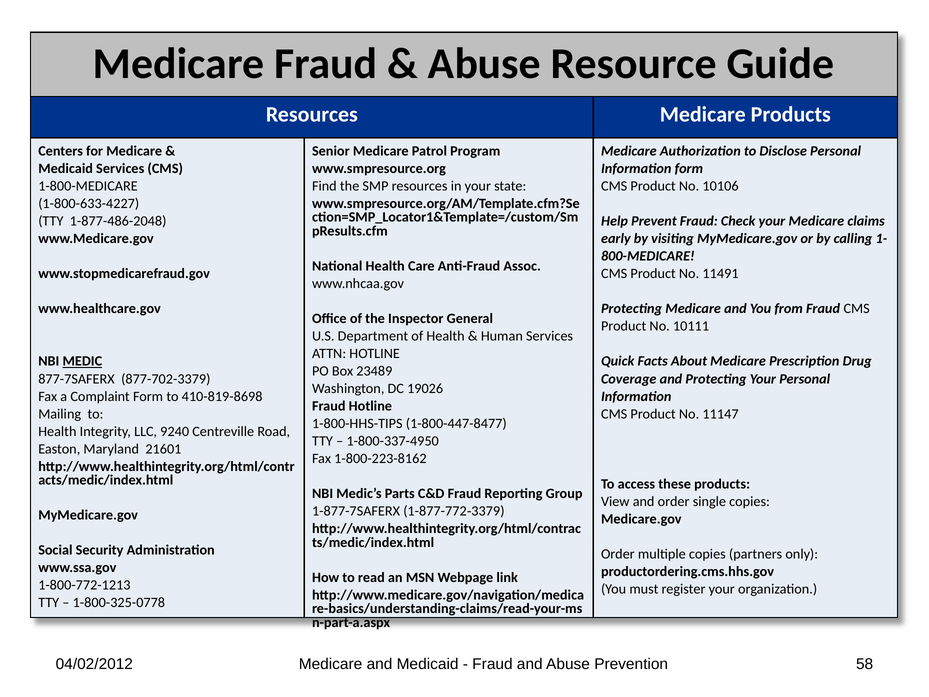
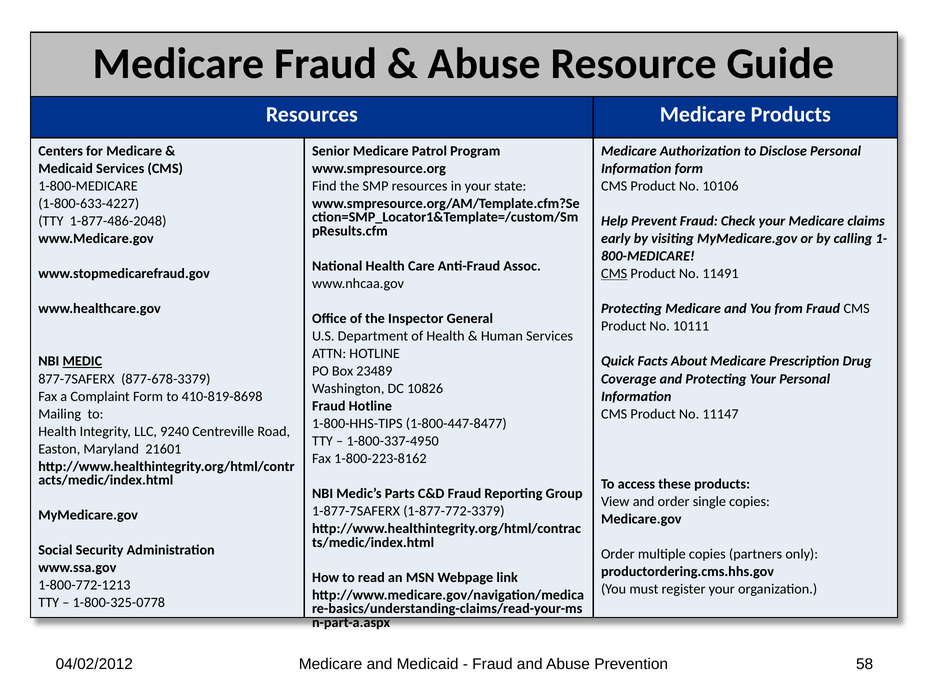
CMS underline: none -> present (614, 274)
877-702-3379: 877-702-3379 -> 877-678-3379 (166, 379)
19026: 19026 -> 10826 (425, 388)
